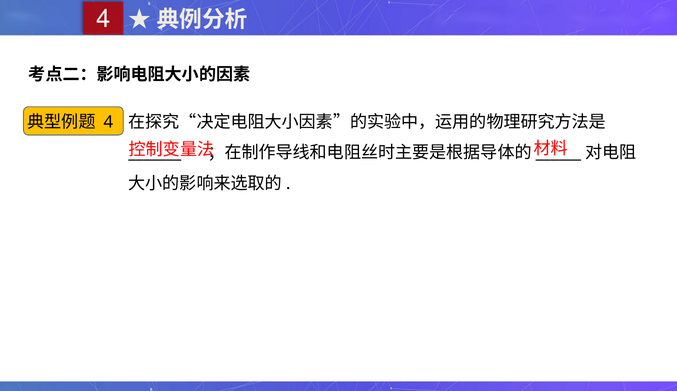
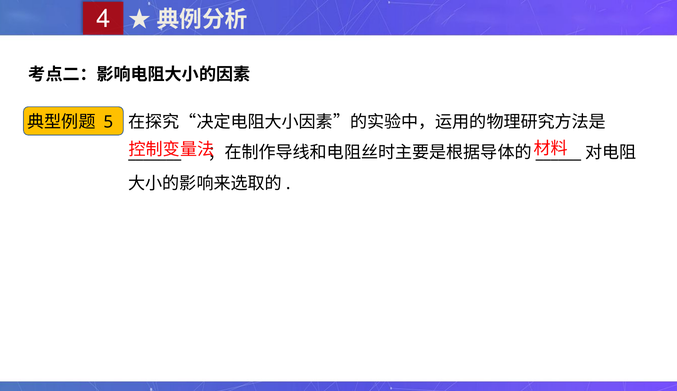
4: 4 -> 5 (108, 122)
